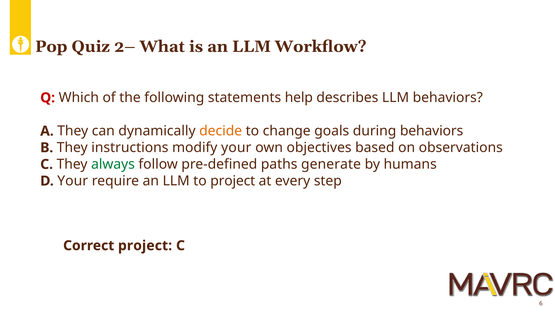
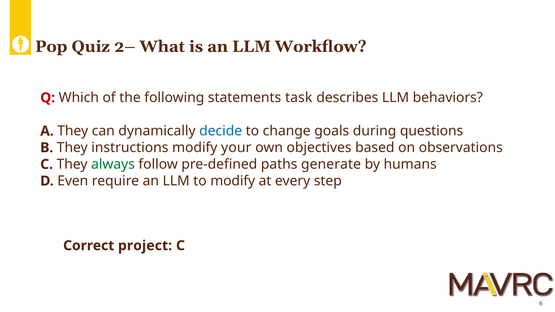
help: help -> task (299, 98)
decide colour: orange -> blue (221, 131)
during behaviors: behaviors -> questions (432, 131)
D Your: Your -> Even (73, 181)
to project: project -> modify (233, 181)
